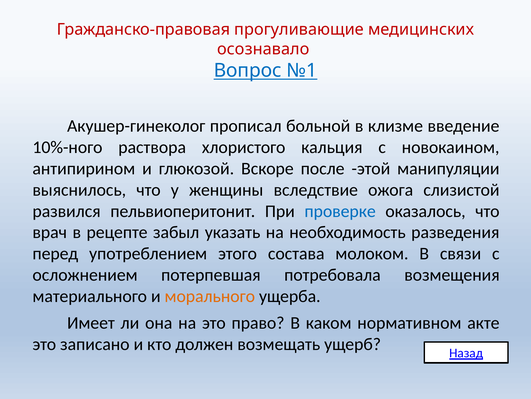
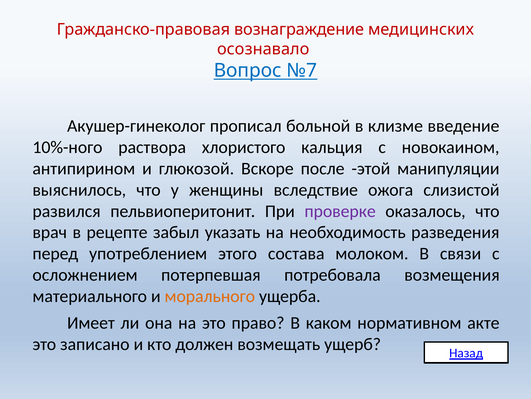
прогуливающие: прогуливающие -> вознаграждение (299, 29)
№1: №1 -> №7 (302, 70)
проверке colour: blue -> purple (340, 211)
